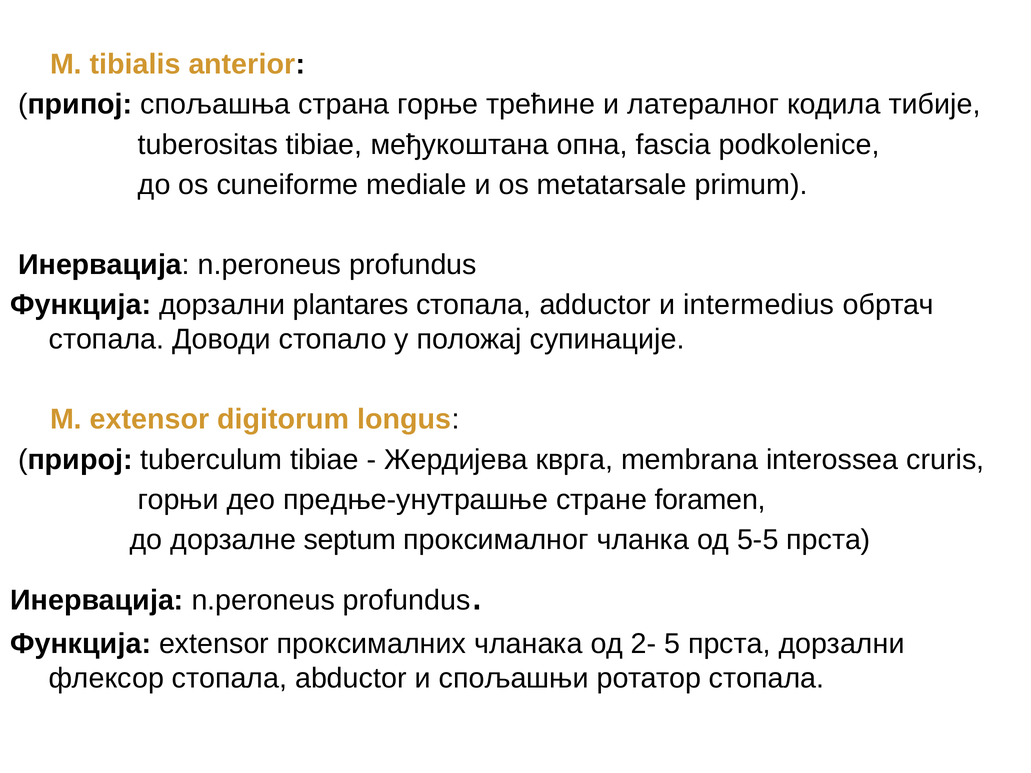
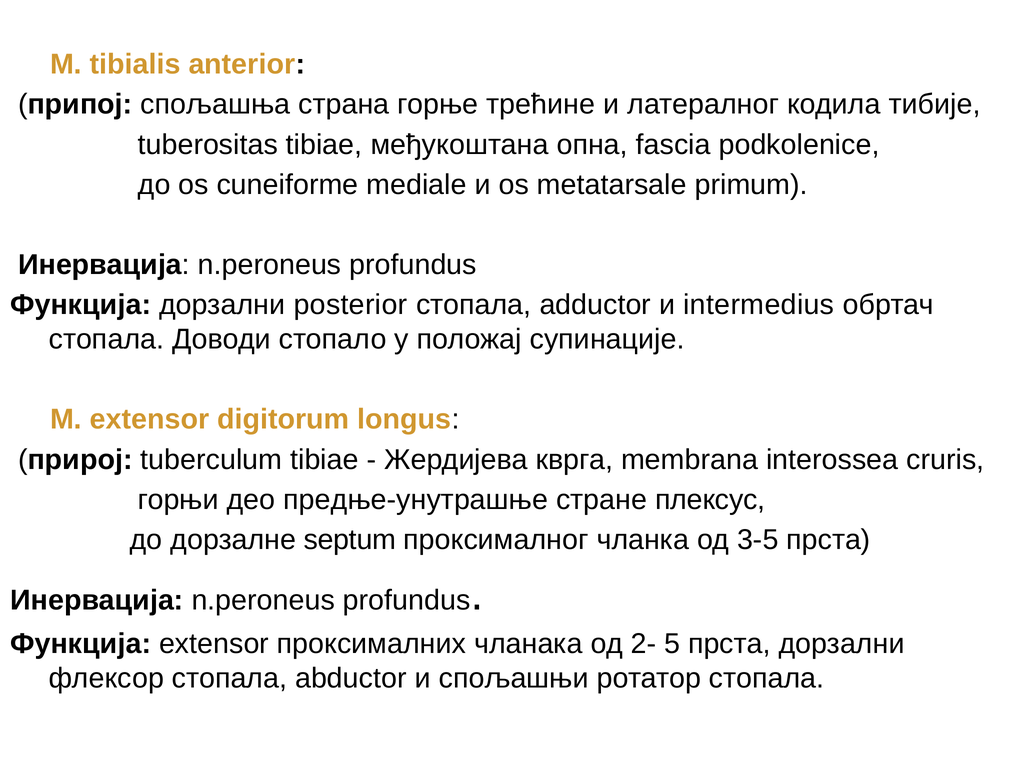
plantares: plantares -> posterior (350, 305)
foramen: foramen -> плексус (710, 500)
5-5: 5-5 -> 3-5 (758, 540)
